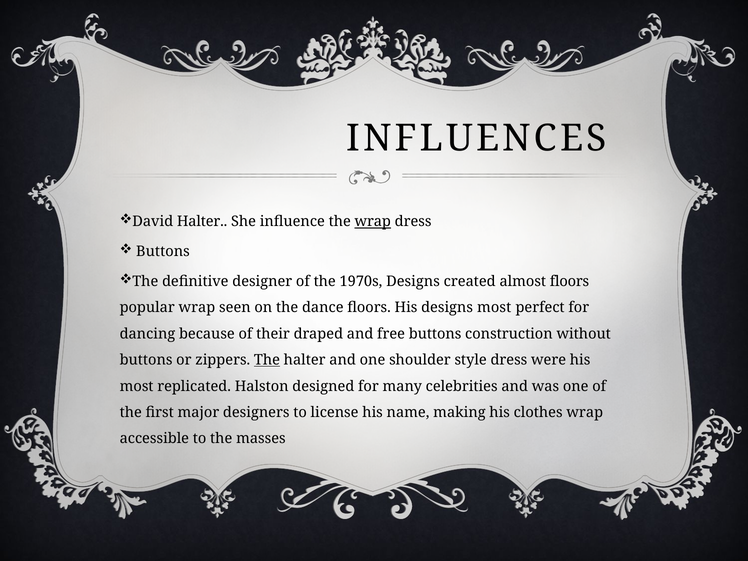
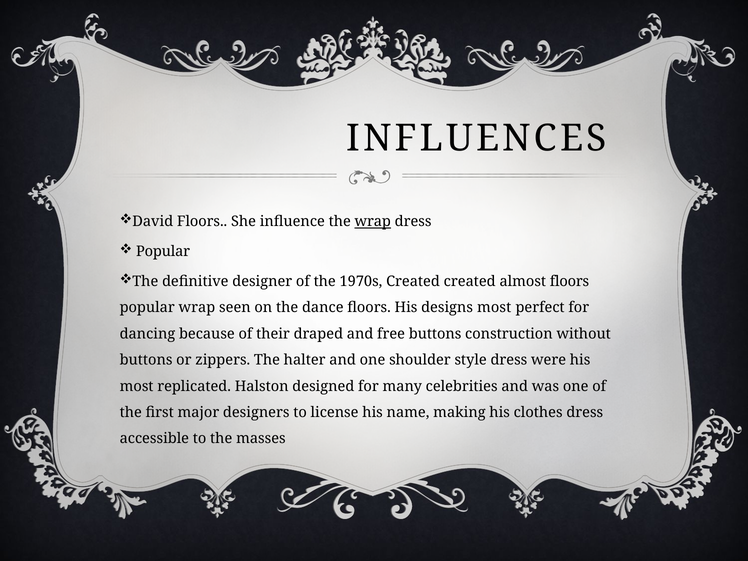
David Halter: Halter -> Floors (202, 222)
Buttons: Buttons -> Popular (163, 252)
1970s Designs: Designs -> Created (413, 282)
The underline: present -> none (267, 360)
clothes wrap: wrap -> dress (585, 412)
